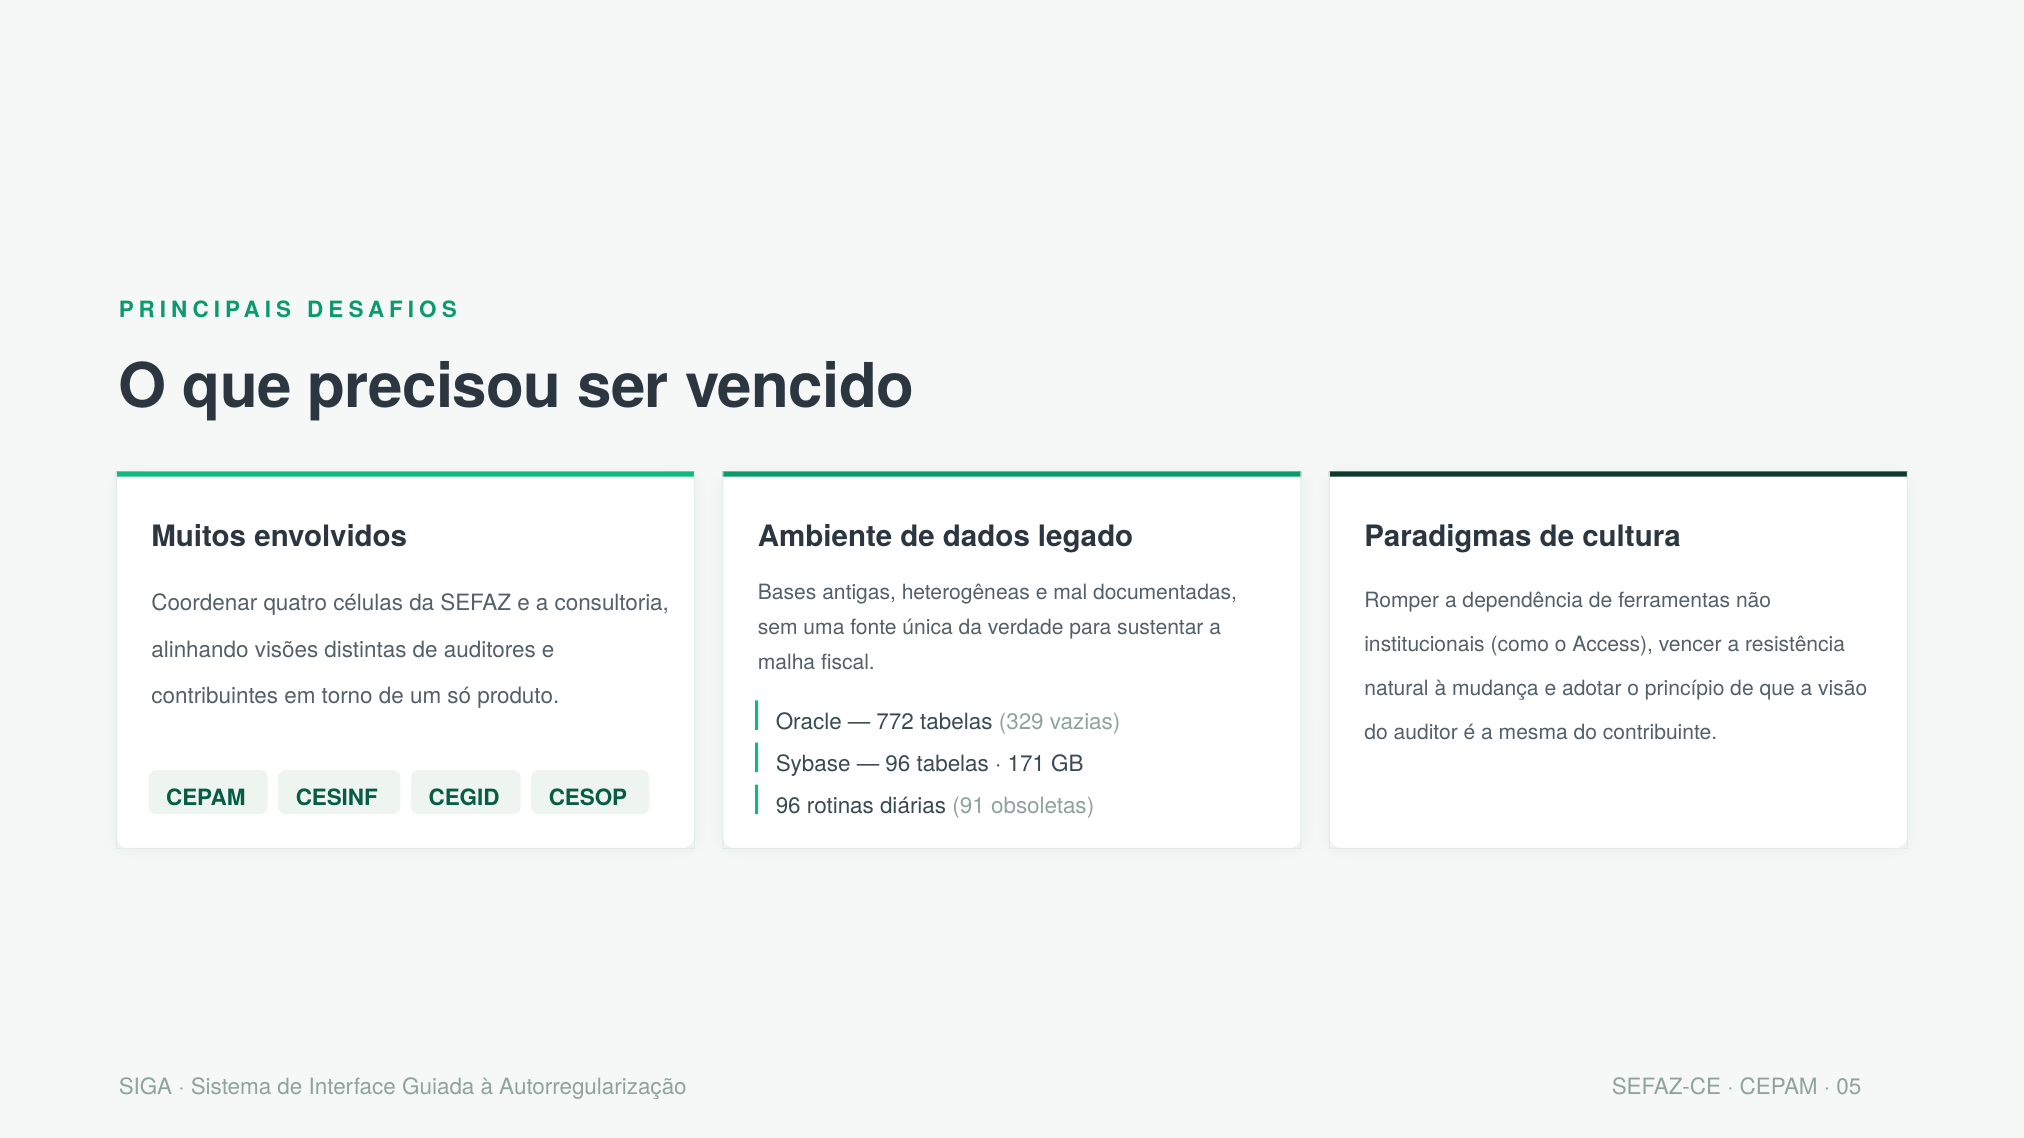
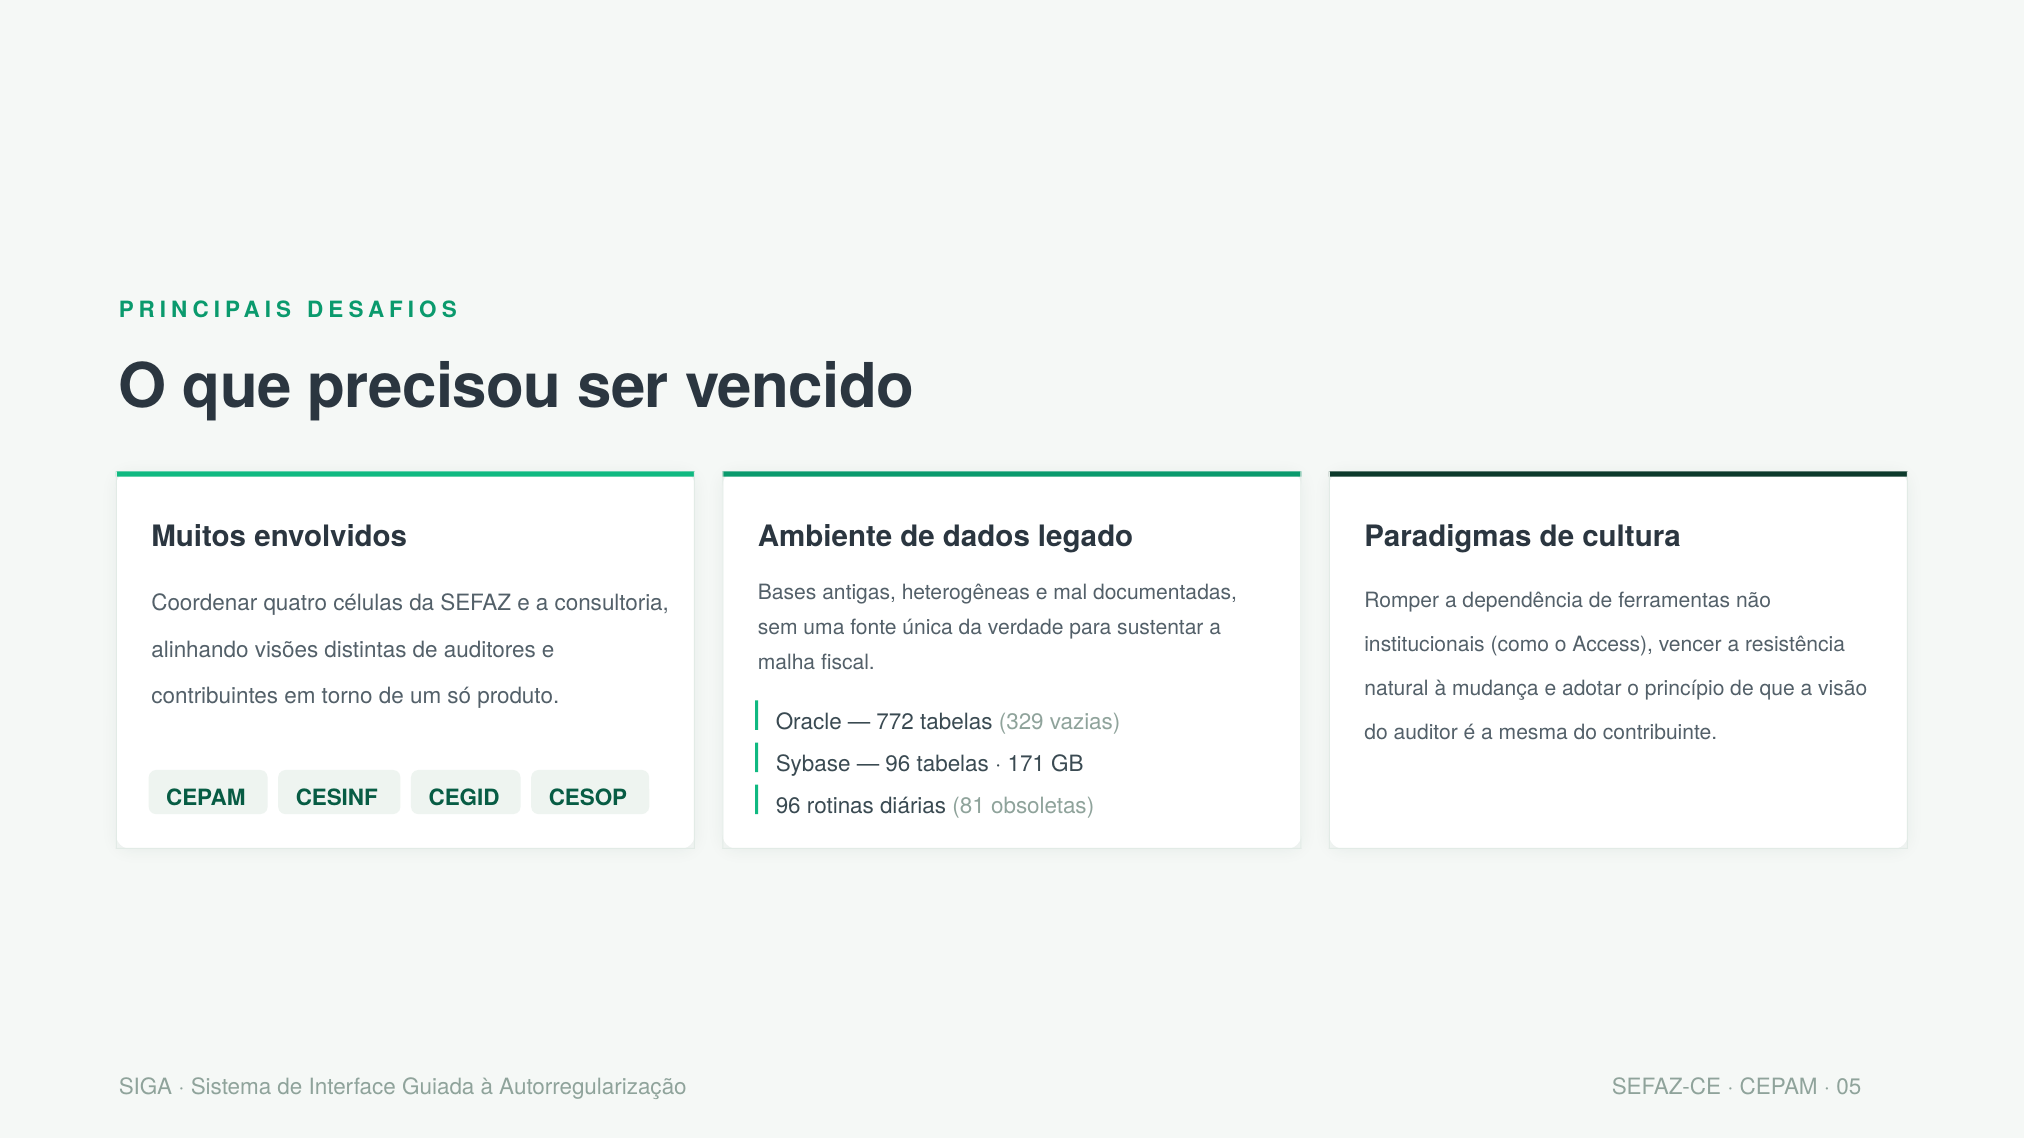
91: 91 -> 81 (969, 806)
